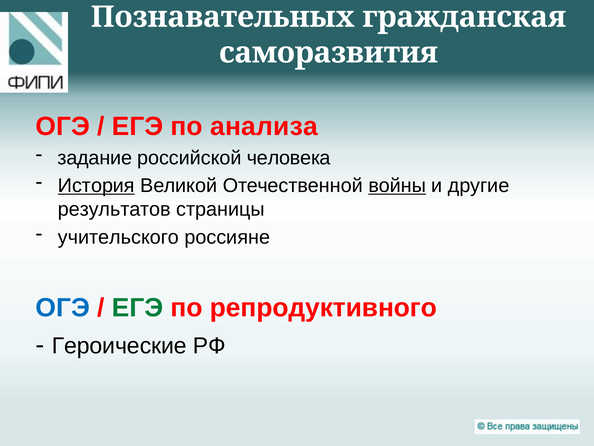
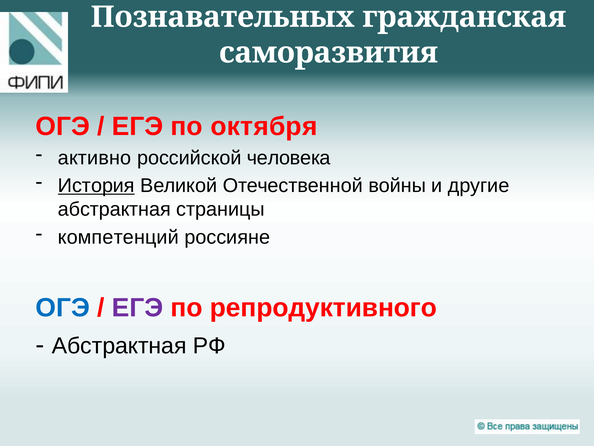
анализа: анализа -> октября (264, 126)
задание: задание -> активно (95, 158)
войны underline: present -> none (397, 185)
результатов: результатов -> абстрактная (114, 209)
учительского: учительского -> компетенций (118, 237)
ЕГЭ colour: green -> purple (138, 307)
Героические: Героические -> Абстрактная (119, 345)
